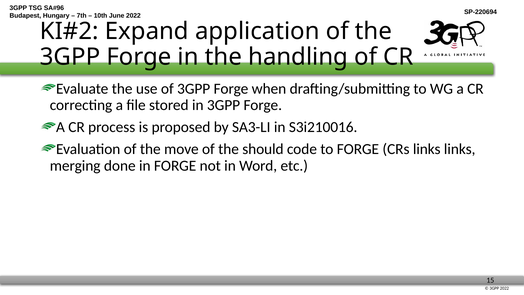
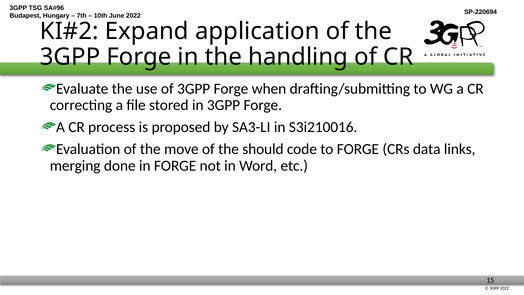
CRs links: links -> data (427, 149)
